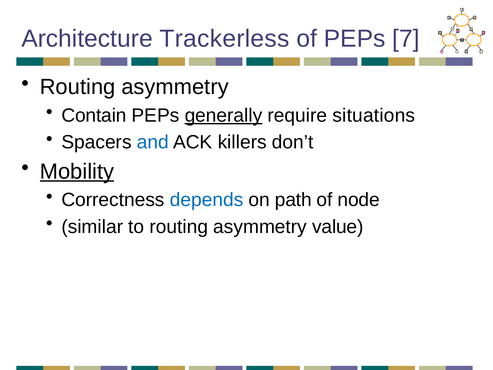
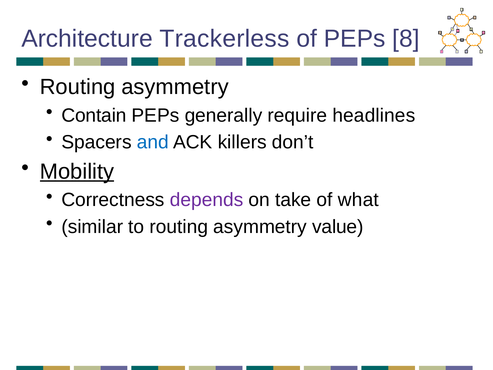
7: 7 -> 8 (406, 39)
generally underline: present -> none (224, 115)
situations: situations -> headlines (374, 115)
depends colour: blue -> purple (207, 200)
path: path -> take (293, 200)
node: node -> what (358, 200)
